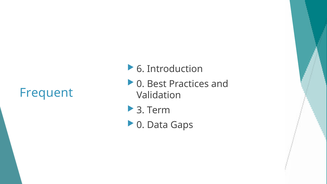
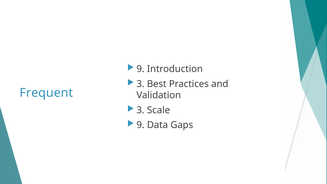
6: 6 -> 9 (140, 69)
0: 0 -> 3 (140, 84)
Term: Term -> Scale (159, 110)
0: 0 -> 9 (140, 125)
